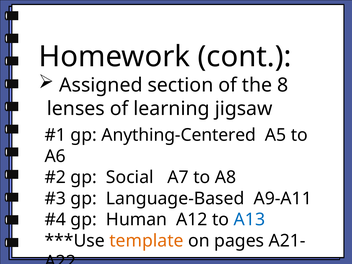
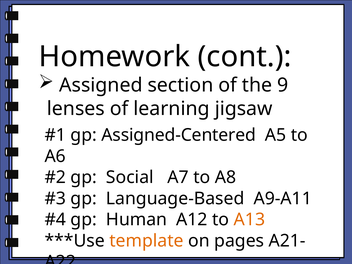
8: 8 -> 9 (283, 85)
Anything-Centered: Anything-Centered -> Assigned-Centered (179, 135)
A13 colour: blue -> orange (249, 220)
